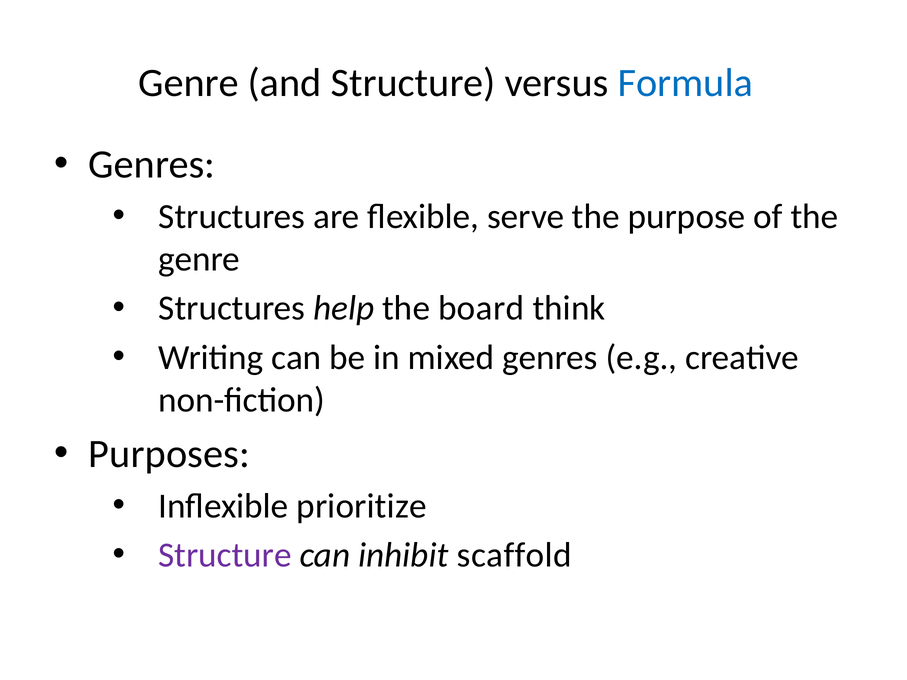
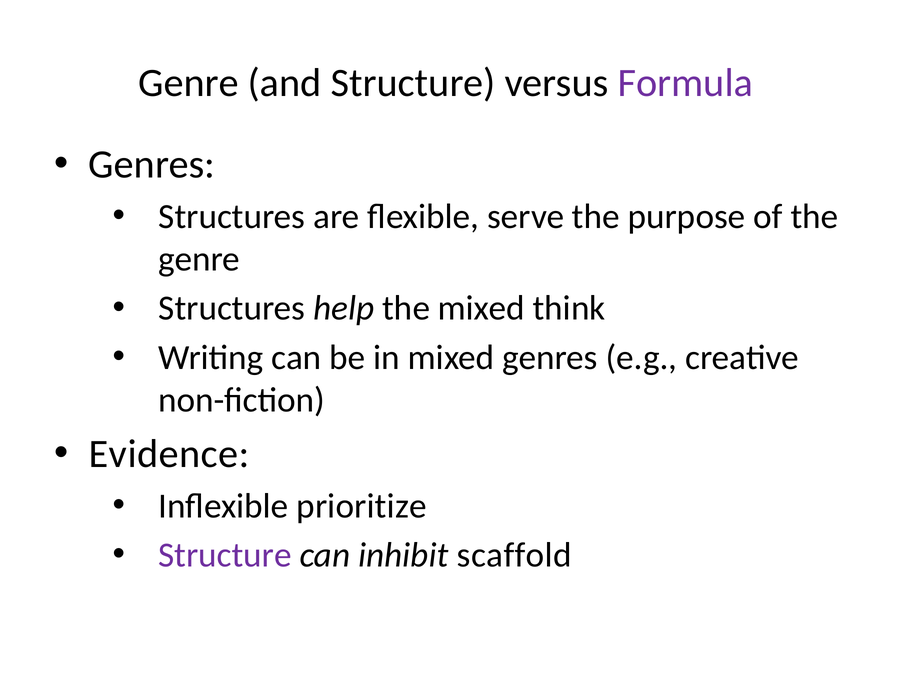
Formula colour: blue -> purple (685, 83)
the board: board -> mixed (481, 308)
Purposes: Purposes -> Evidence (169, 454)
